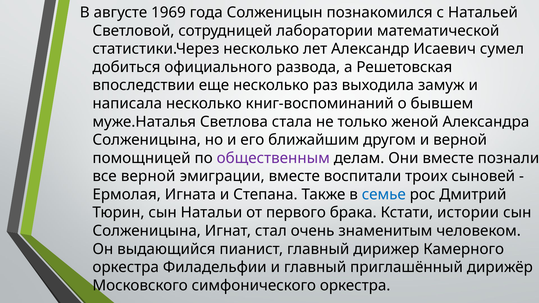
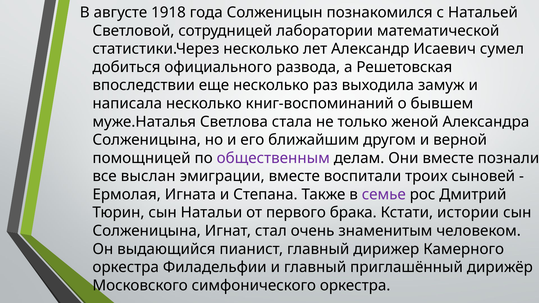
1969: 1969 -> 1918 (168, 13)
все верной: верной -> выслан (148, 176)
семье colour: blue -> purple (384, 195)
